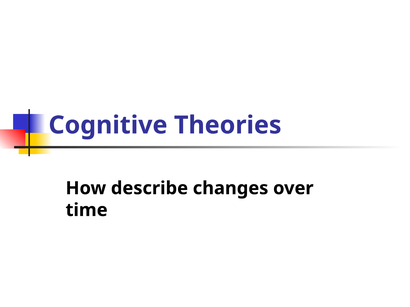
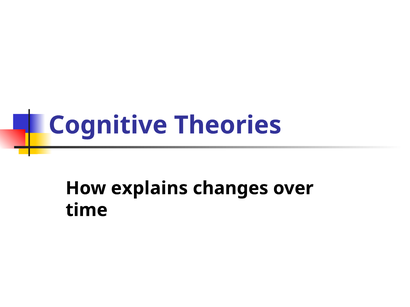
describe: describe -> explains (149, 189)
